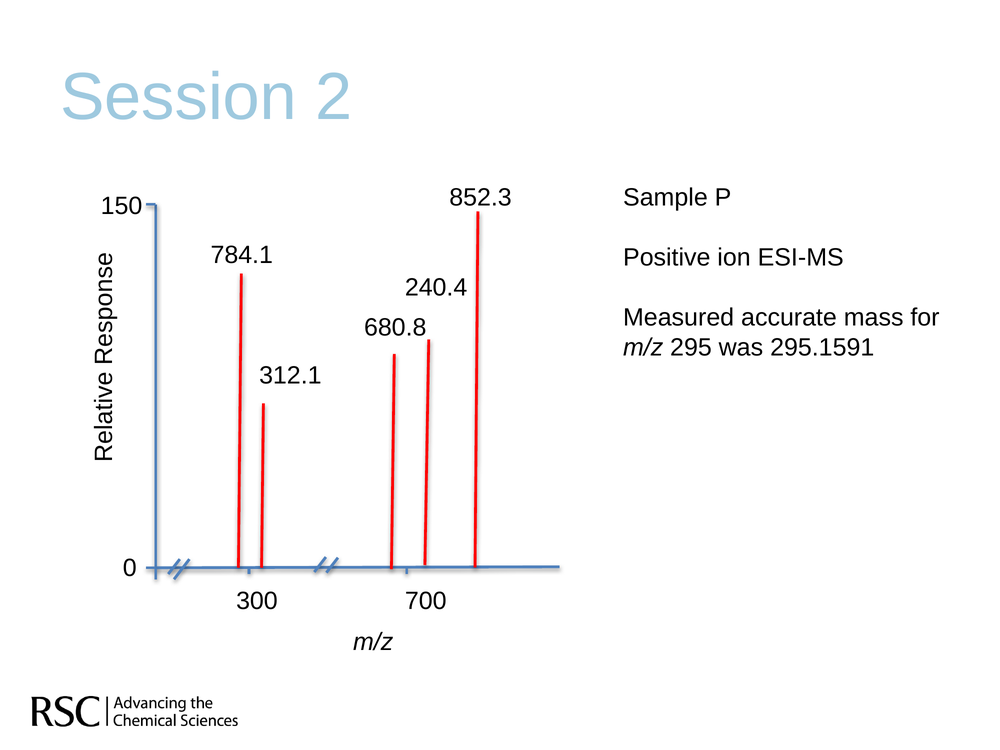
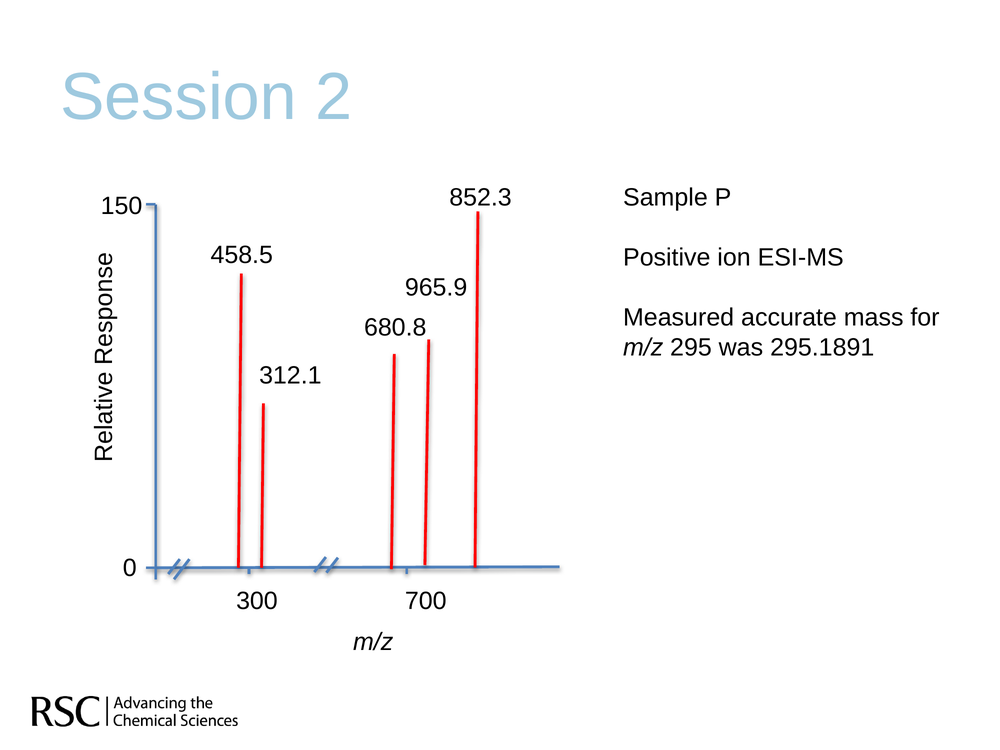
784.1: 784.1 -> 458.5 (242, 255)
240.4: 240.4 -> 965.9 (436, 287)
295.1591: 295.1591 -> 295.1891 (822, 348)
